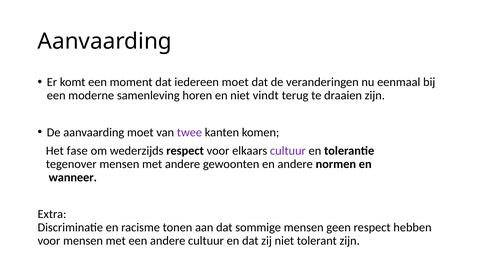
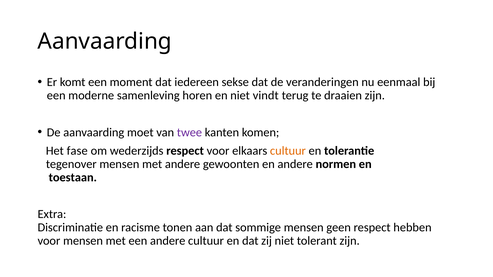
iedereen moet: moet -> sekse (235, 82)
cultuur colour: purple -> orange (288, 151)
wanneer: wanneer -> toestaan (73, 177)
